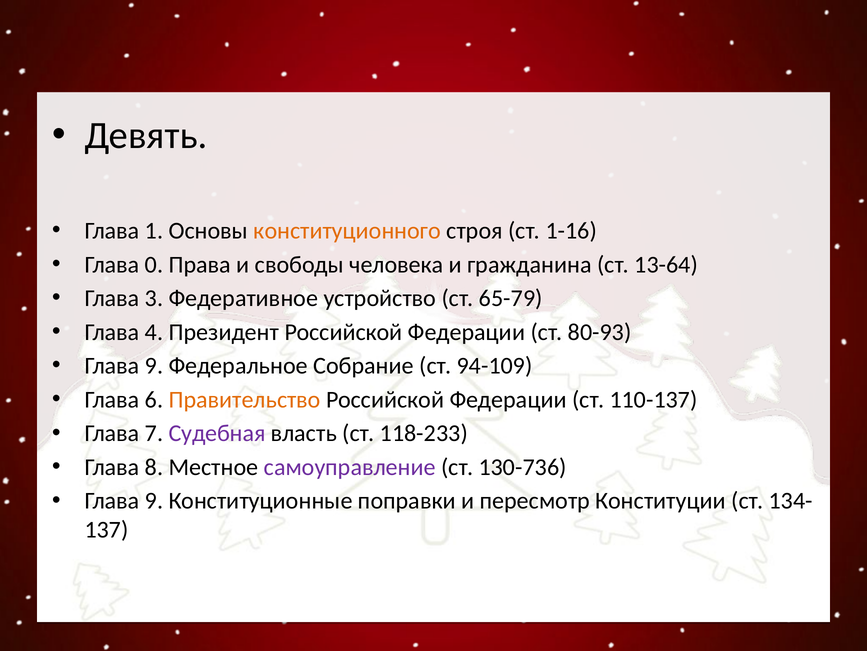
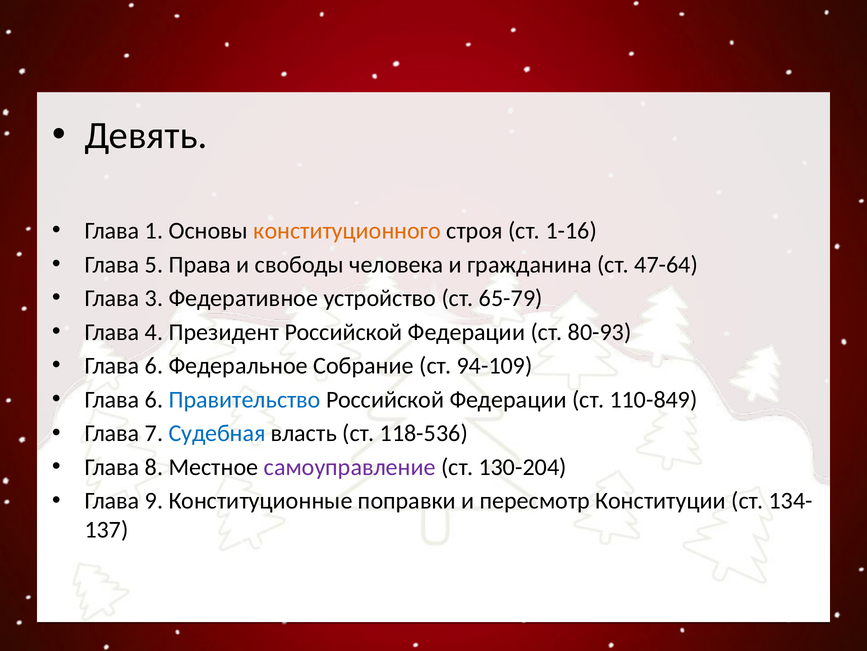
0: 0 -> 5 (154, 264)
13-64: 13-64 -> 47-64 (666, 264)
9: 9 -> 6 (154, 365)
Правительство colour: orange -> blue (245, 399)
110-137: 110-137 -> 110-849 (653, 399)
Судебная colour: purple -> blue (217, 433)
118-233: 118-233 -> 118-536 (424, 433)
130-736: 130-736 -> 130-204 (523, 467)
